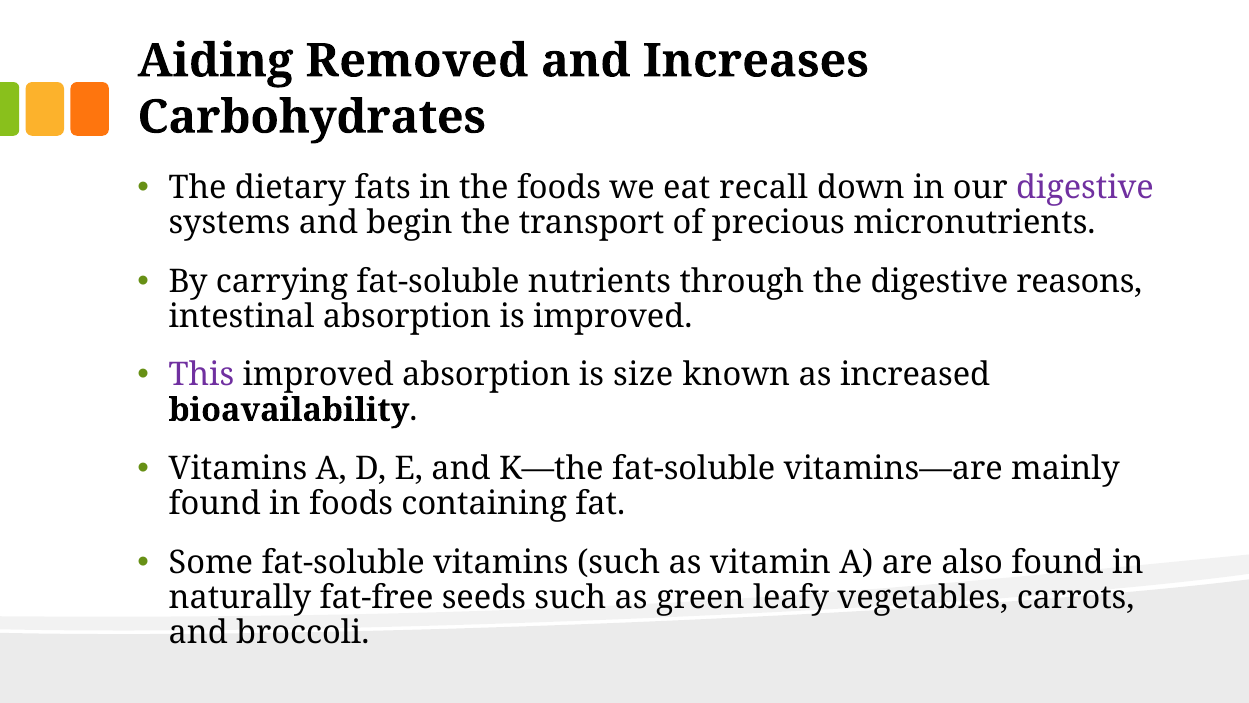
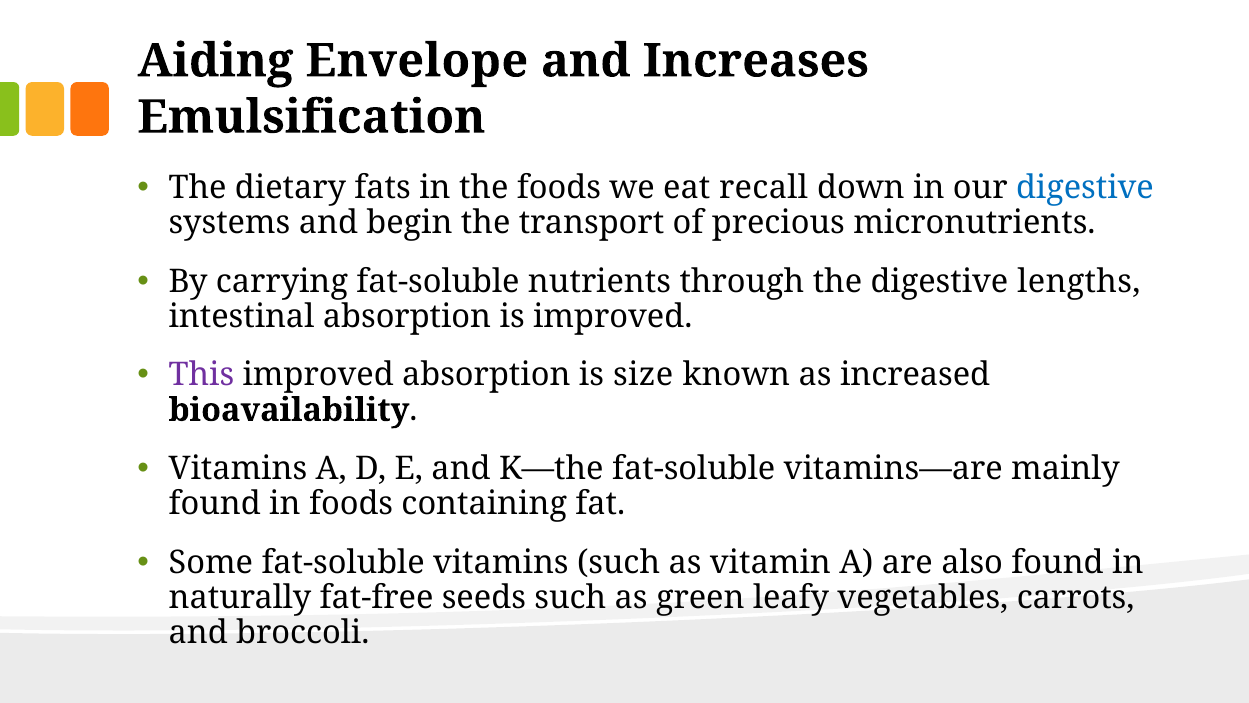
Removed: Removed -> Envelope (417, 61)
Carbohydrates: Carbohydrates -> Emulsification (311, 117)
digestive colour: purple -> blue (1085, 188)
reasons: reasons -> lengths (1079, 281)
